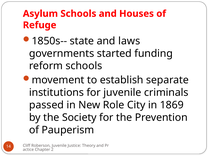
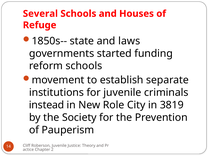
Asylum: Asylum -> Several (40, 14)
passed: passed -> instead (47, 105)
1869: 1869 -> 3819 (172, 105)
